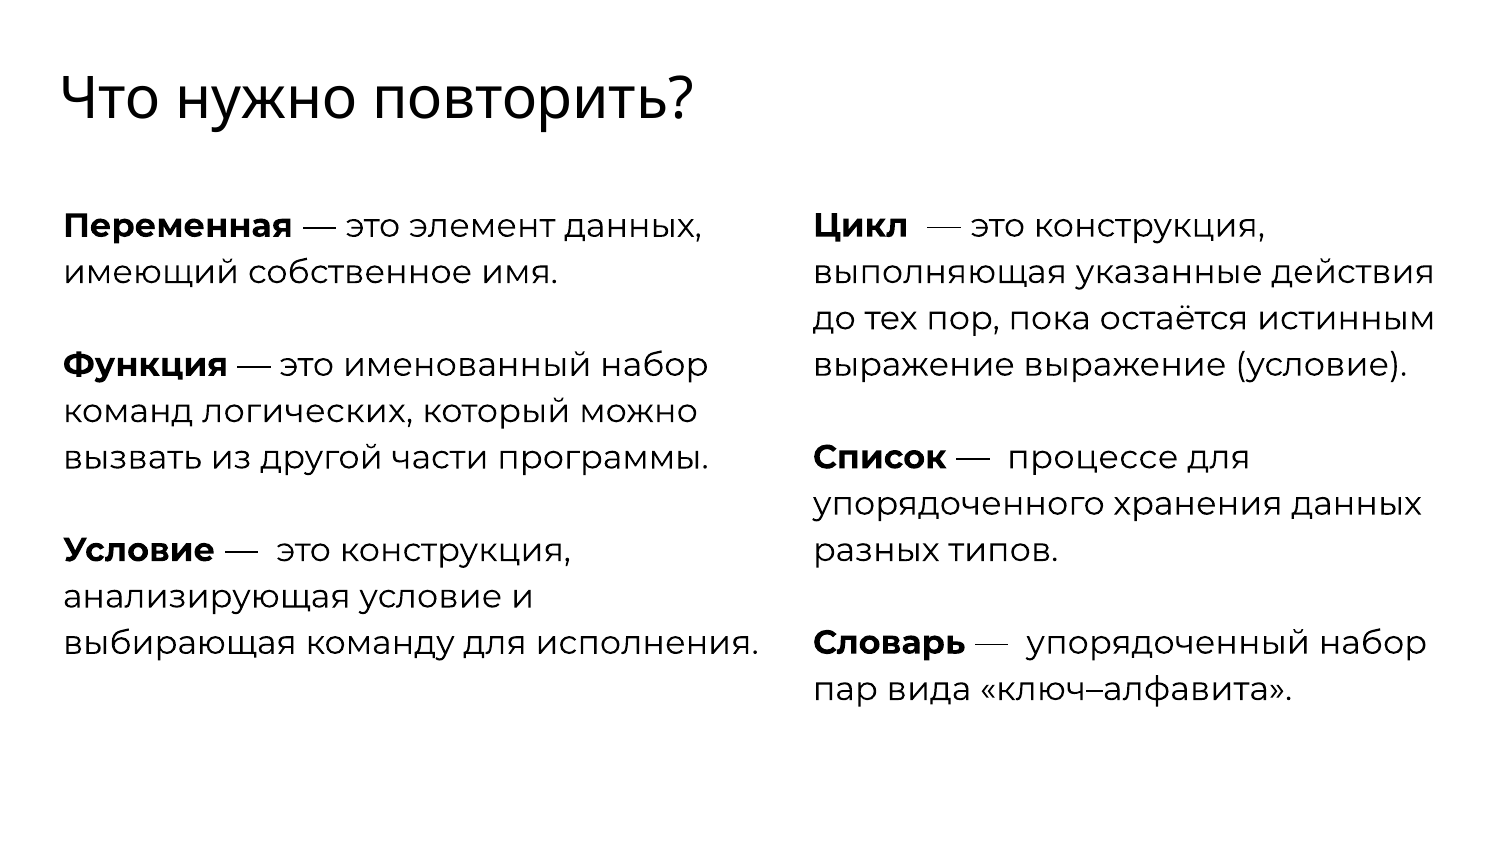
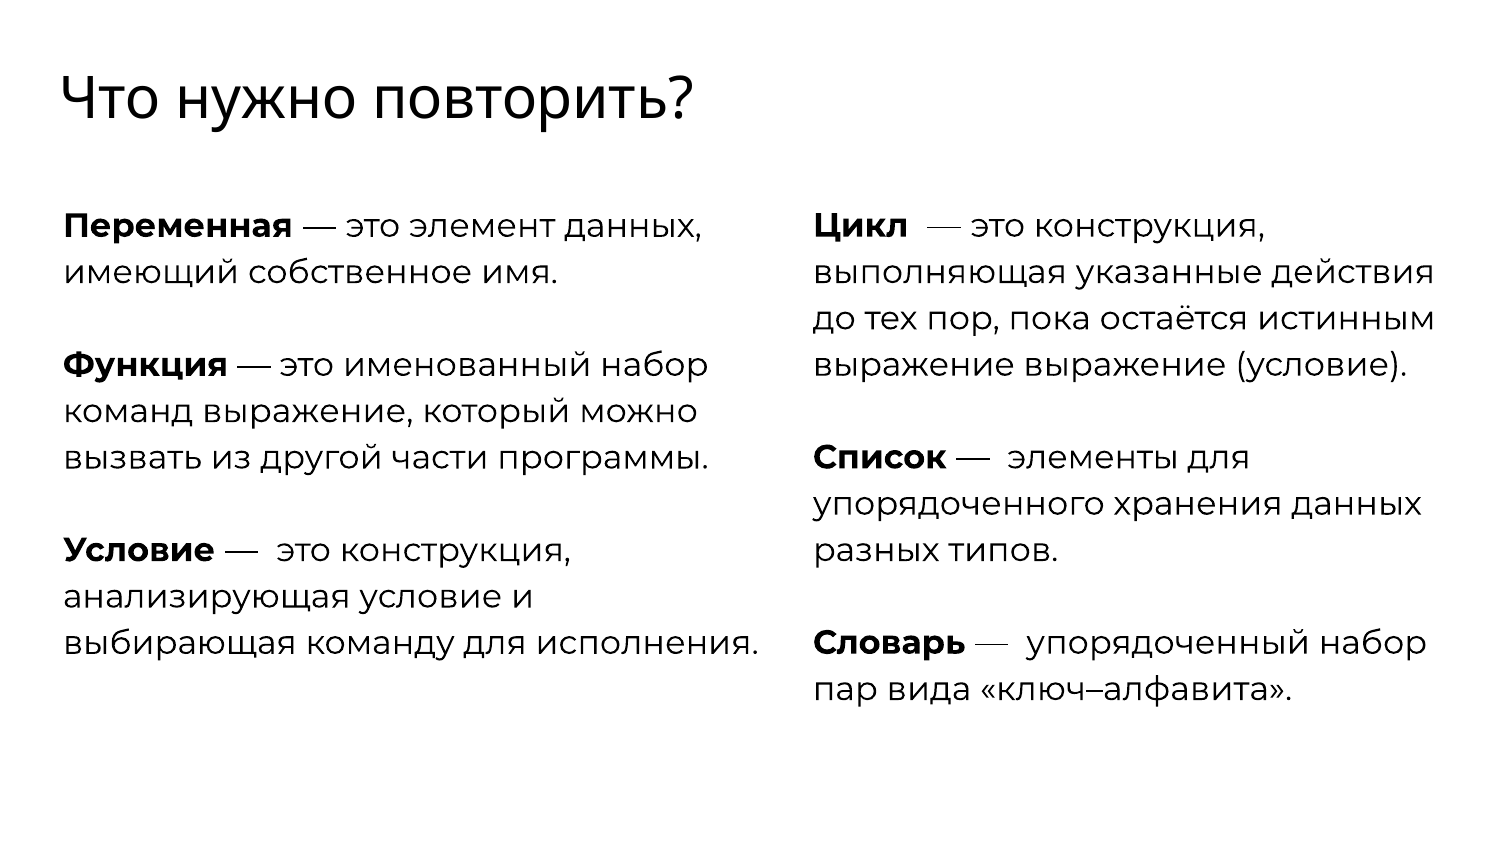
команд логических: логических -> выражение (308, 411)
процессе: процессе -> элементы (1093, 457)
